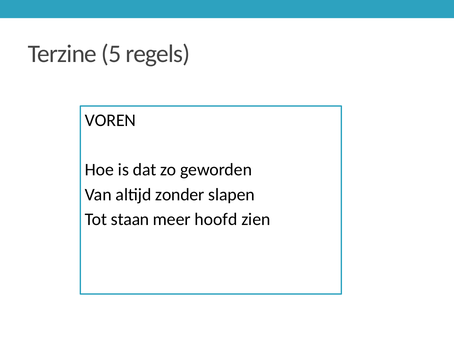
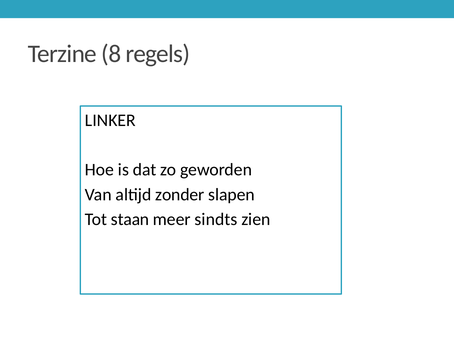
5: 5 -> 8 (111, 54)
VOREN: VOREN -> LINKER (110, 120)
hoofd: hoofd -> sindts (216, 219)
